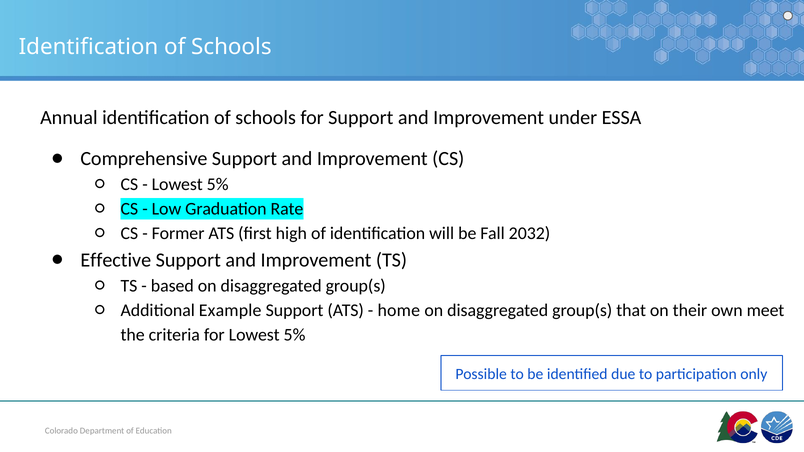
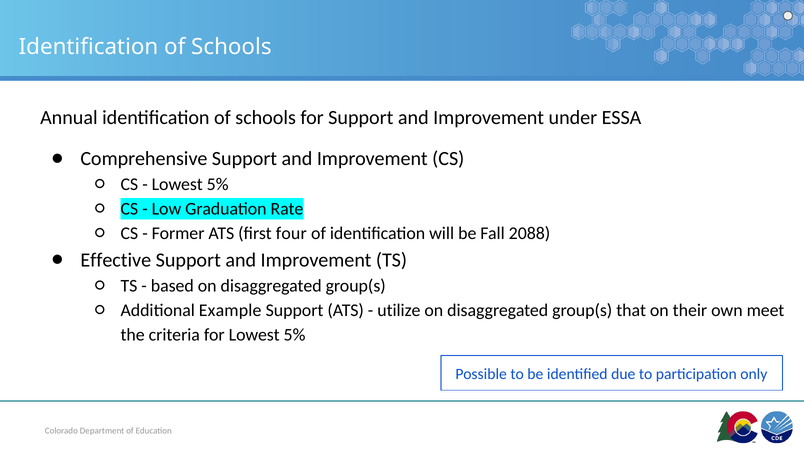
high: high -> four (291, 234)
2032: 2032 -> 2088 (529, 234)
home: home -> utilize (399, 311)
